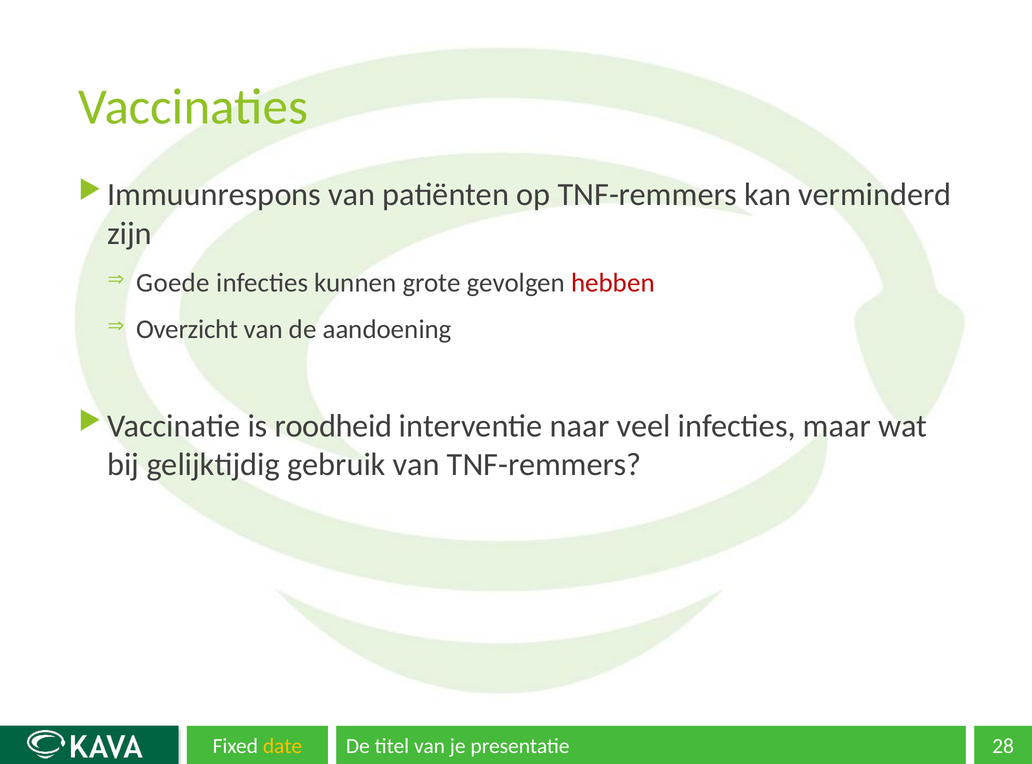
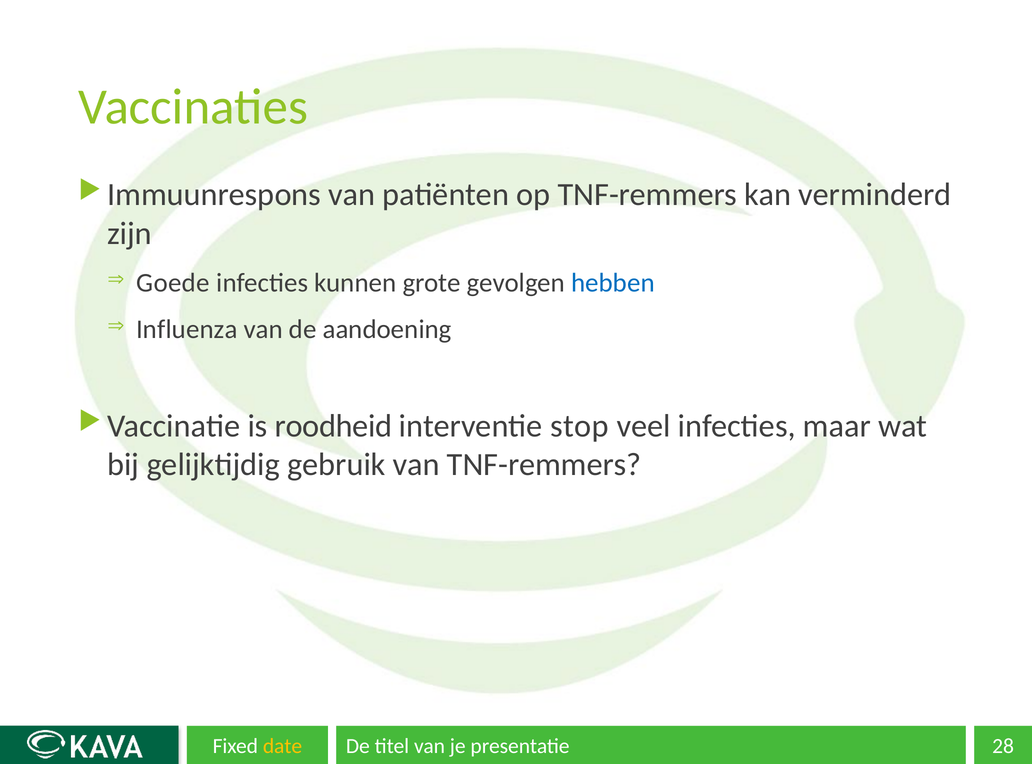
hebben colour: red -> blue (613, 283)
Overzicht: Overzicht -> Influenza (187, 329)
naar: naar -> stop (579, 426)
